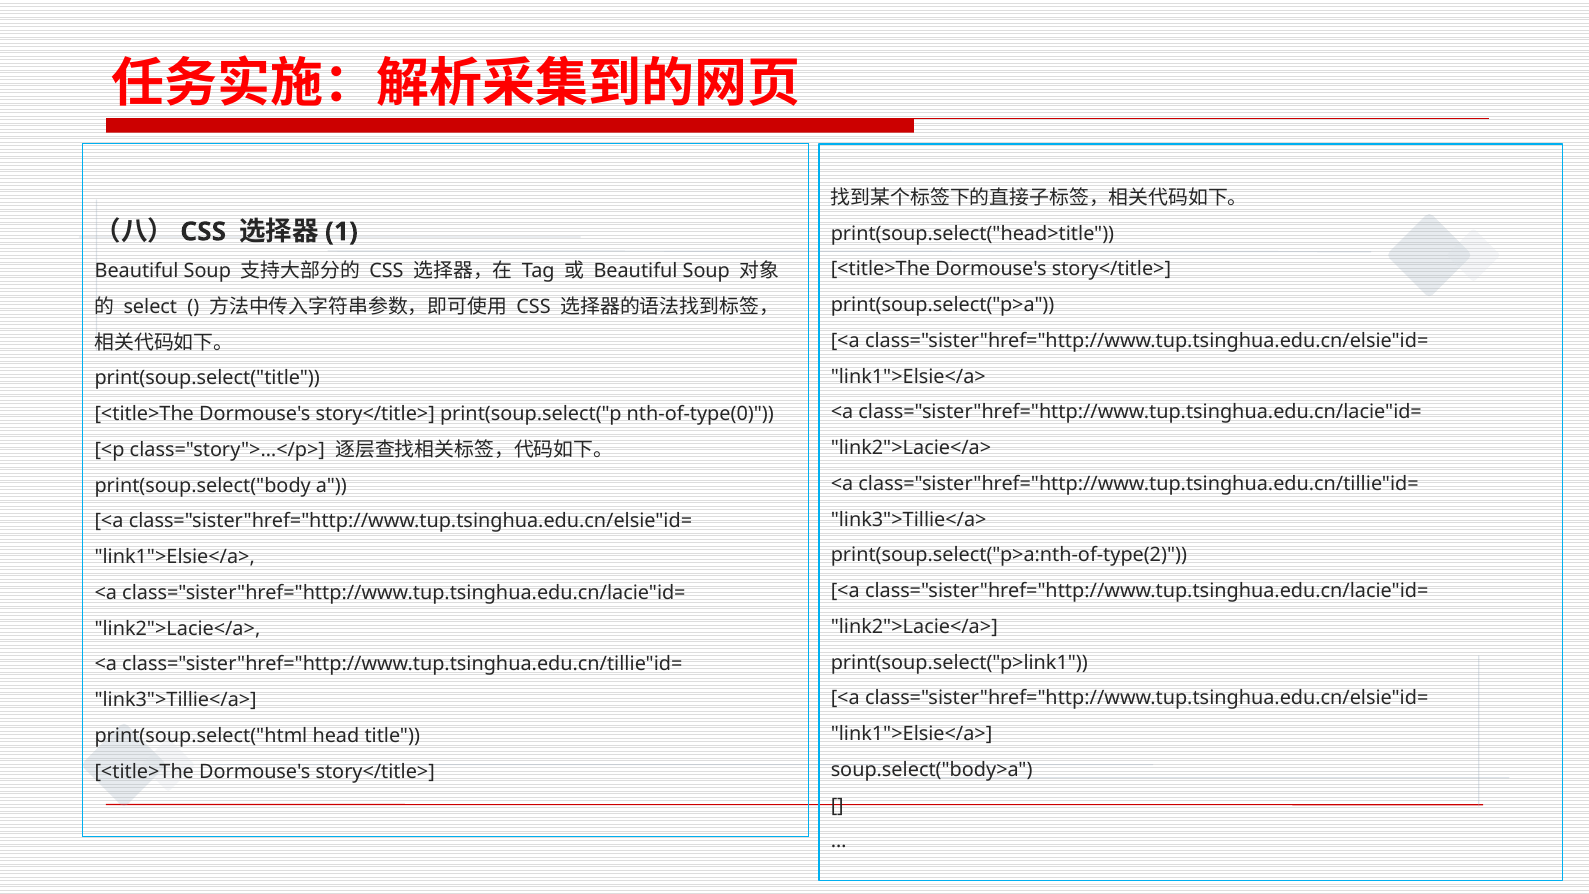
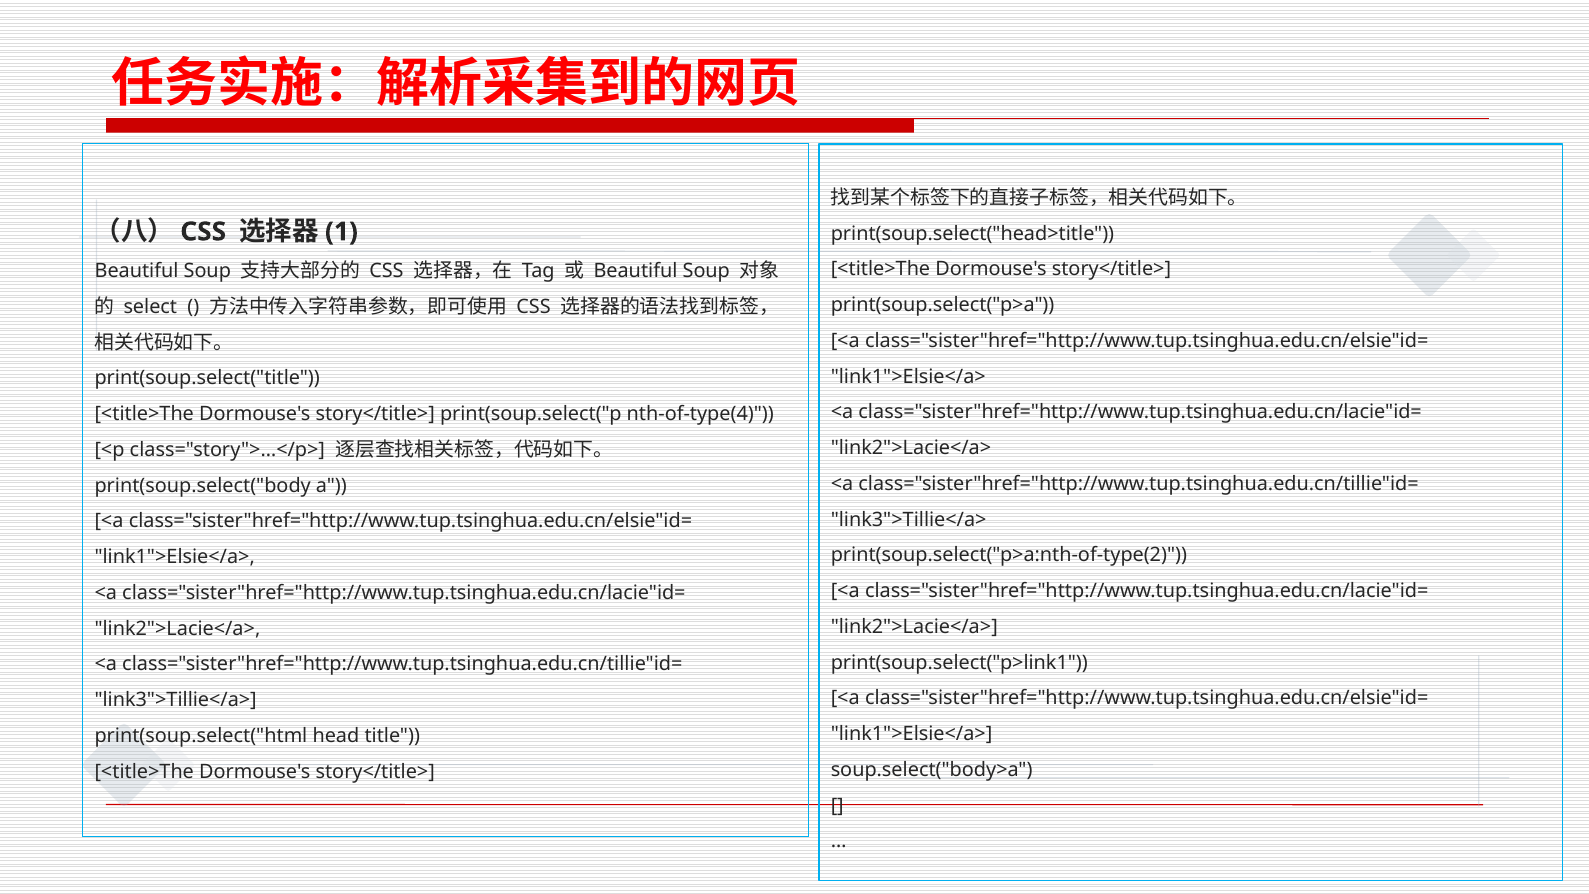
nth-of-type(0: nth-of-type(0 -> nth-of-type(4 (700, 414)
